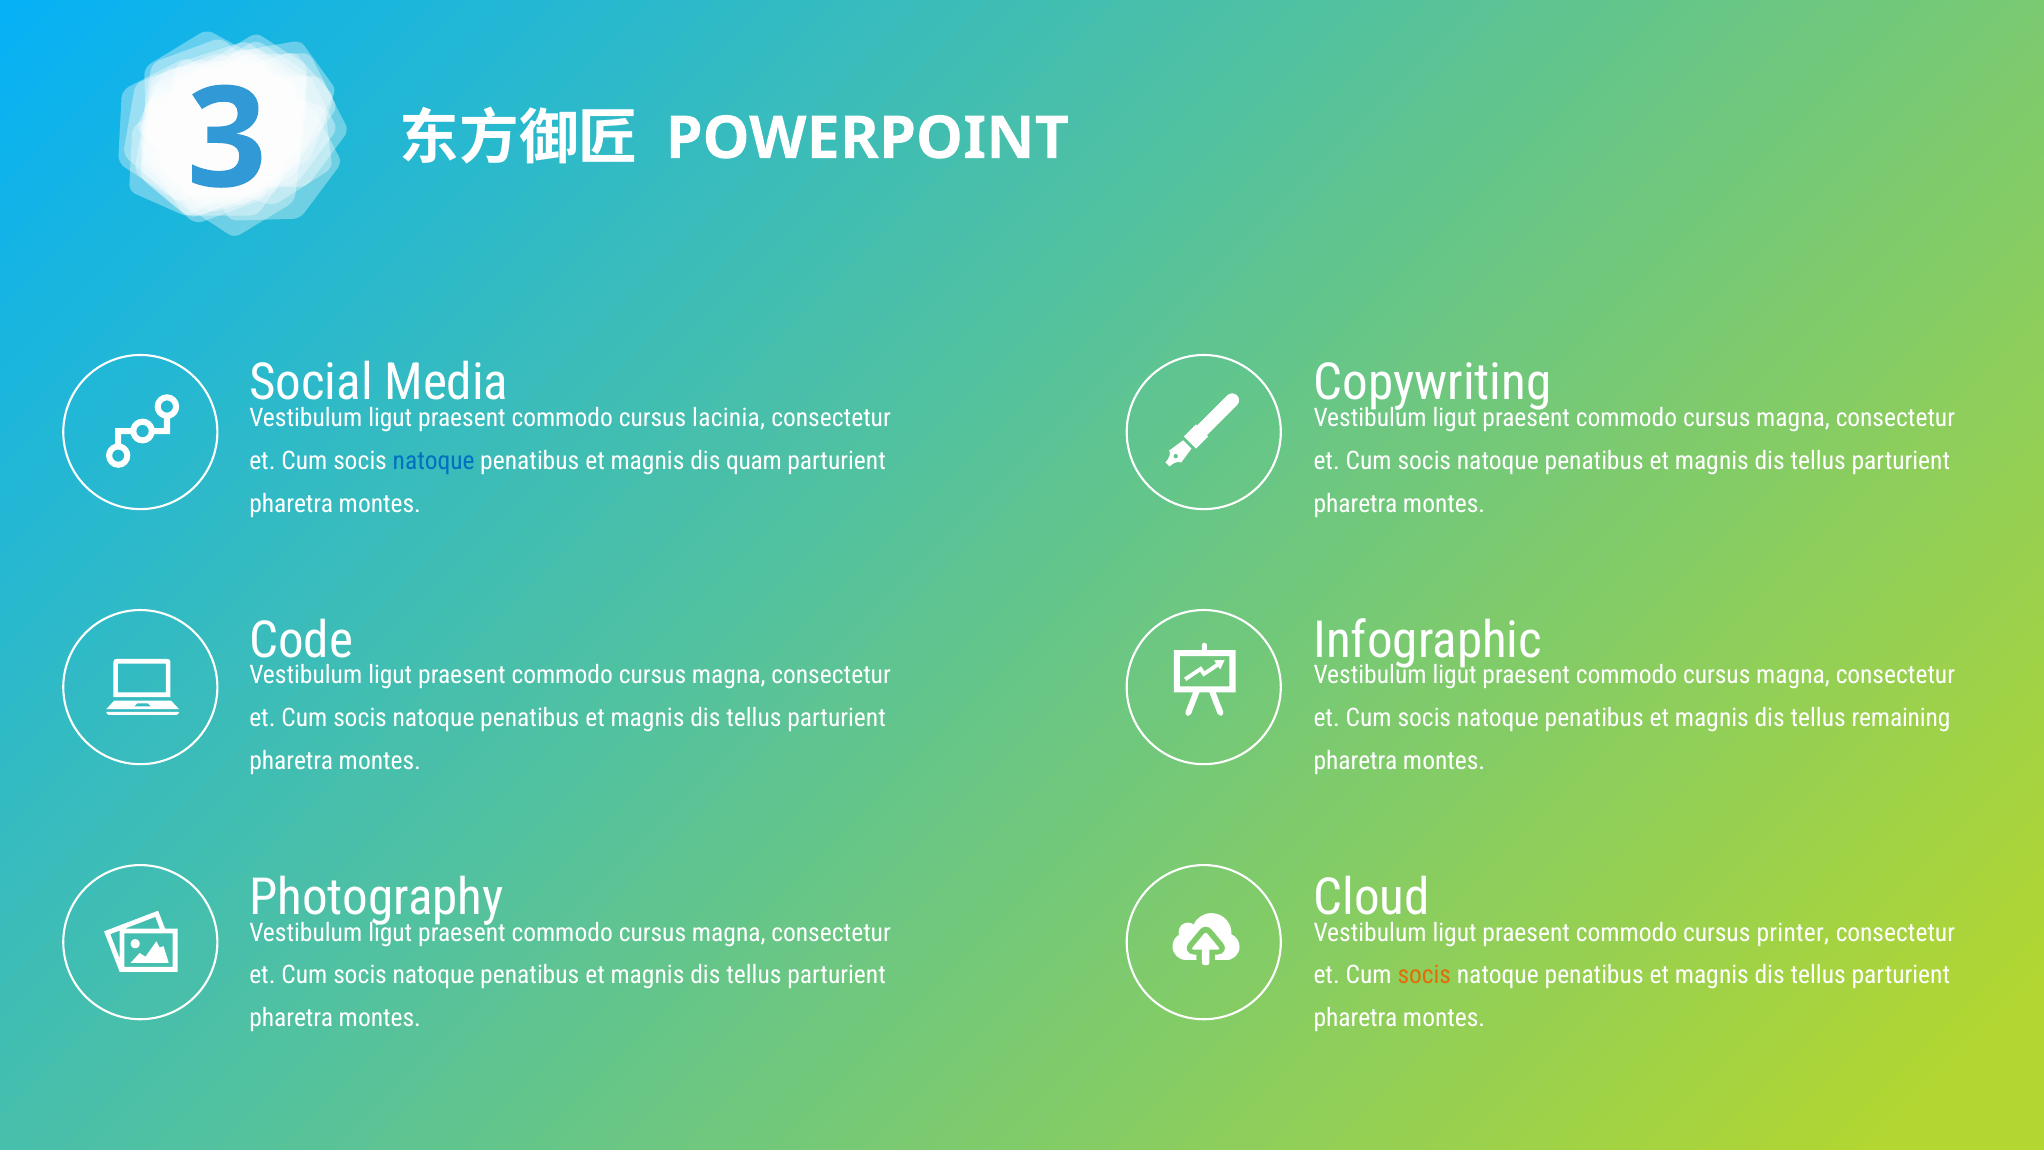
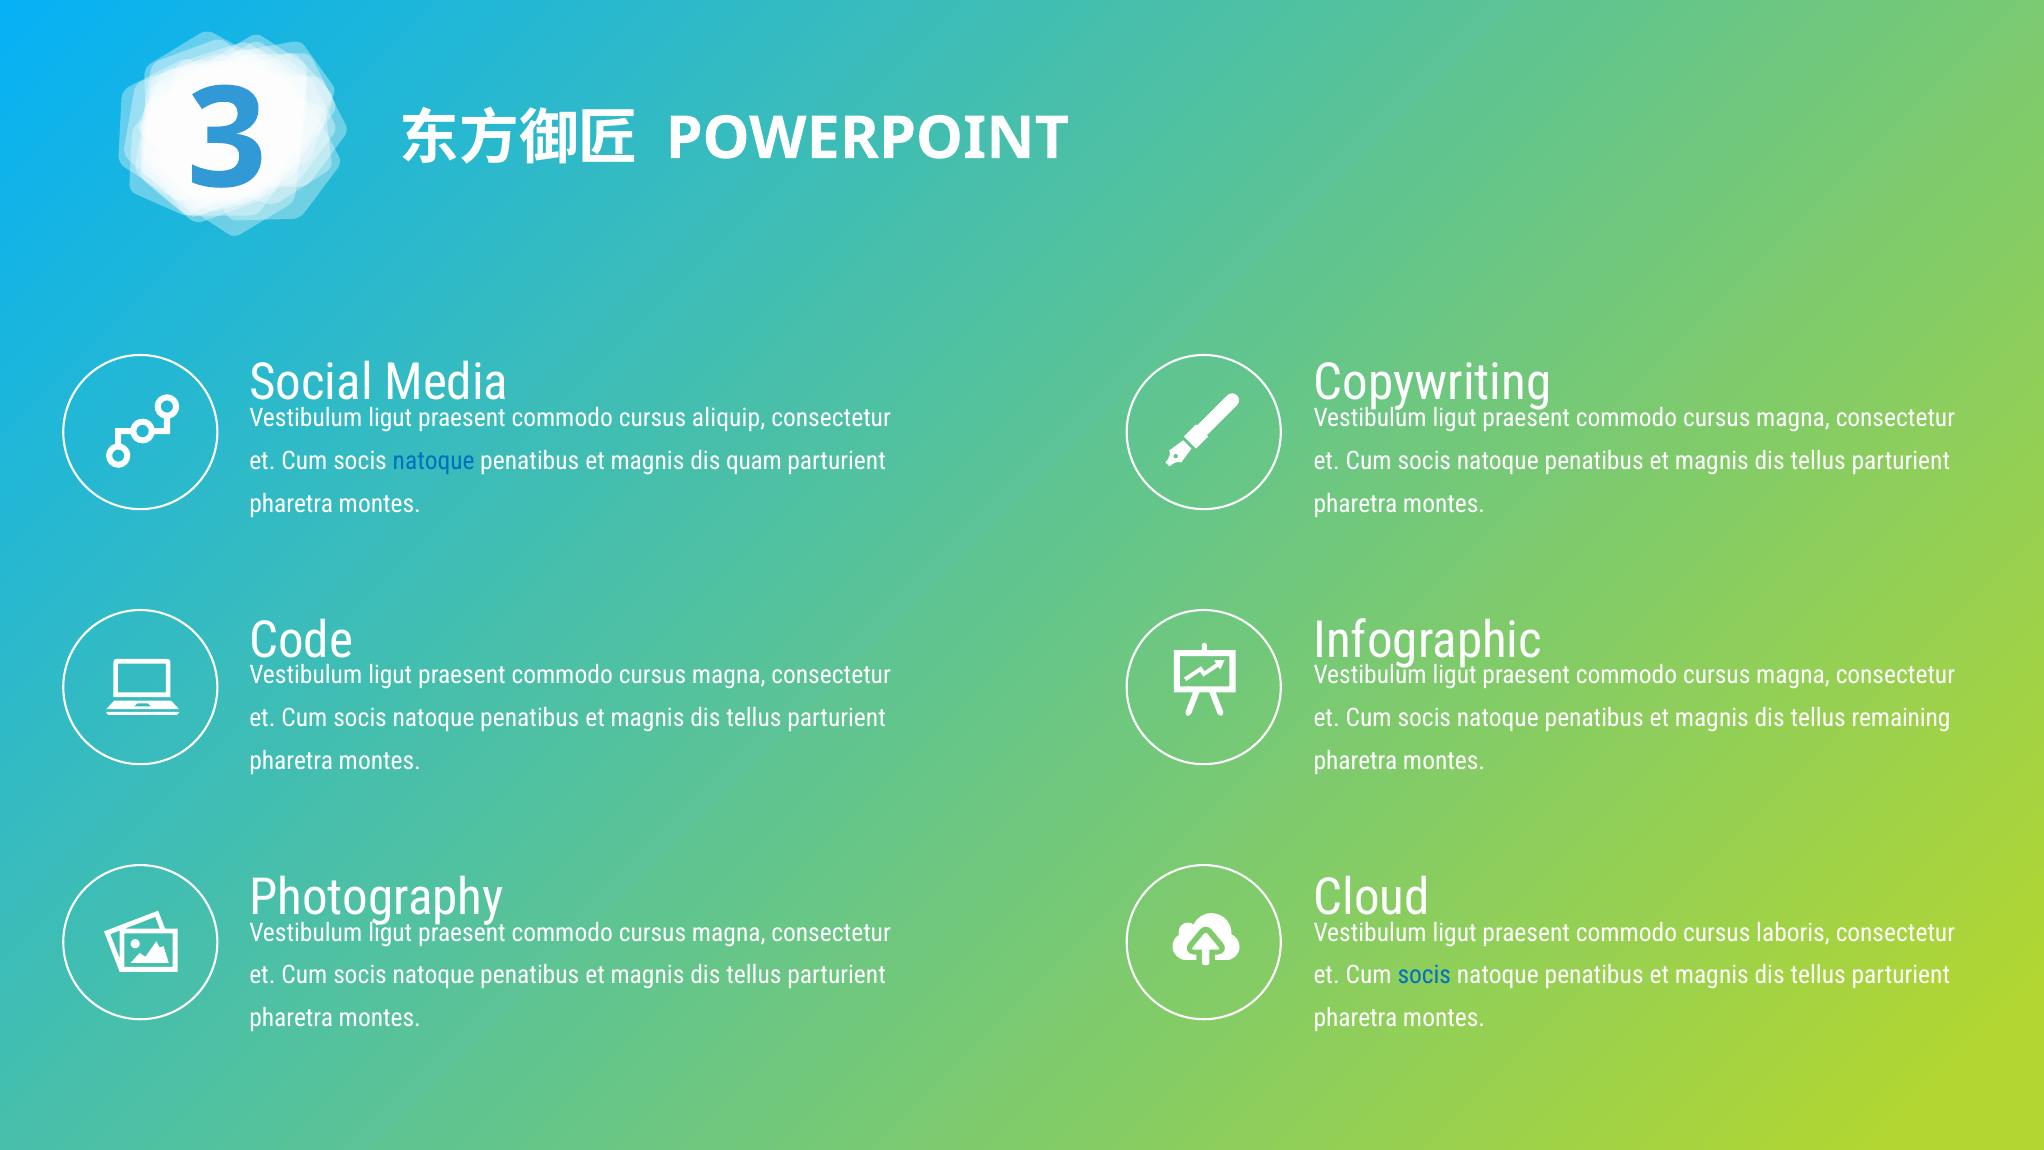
lacinia: lacinia -> aliquip (729, 418)
printer: printer -> laboris (1793, 932)
socis colour: orange -> blue (1424, 975)
